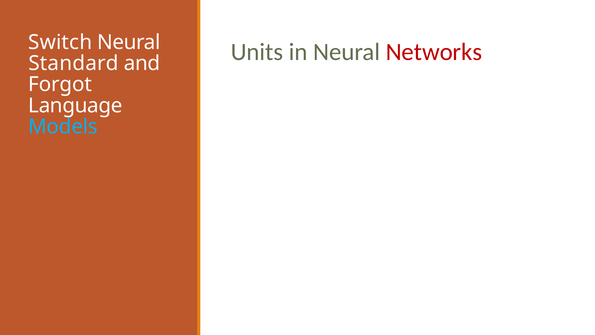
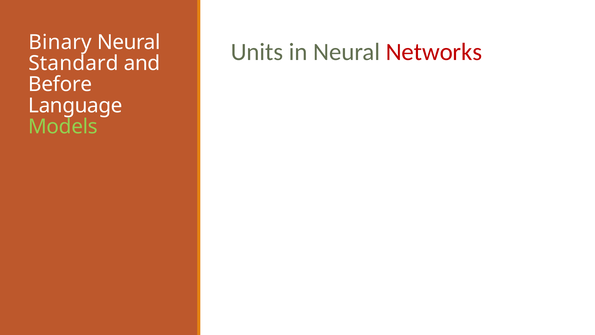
Switch: Switch -> Binary (60, 42)
Forgot: Forgot -> Before (60, 84)
Models colour: light blue -> light green (63, 127)
